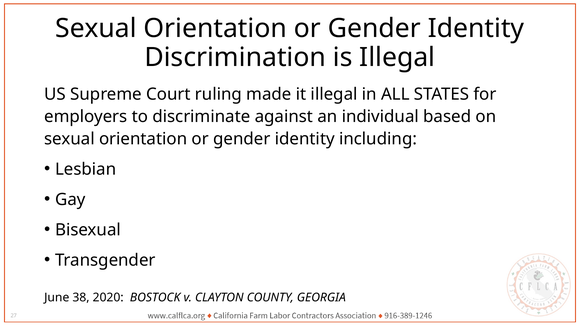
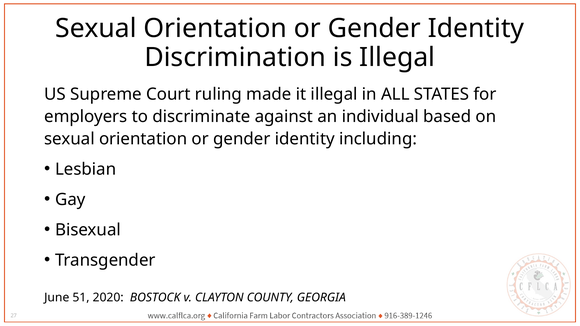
38: 38 -> 51 (81, 298)
